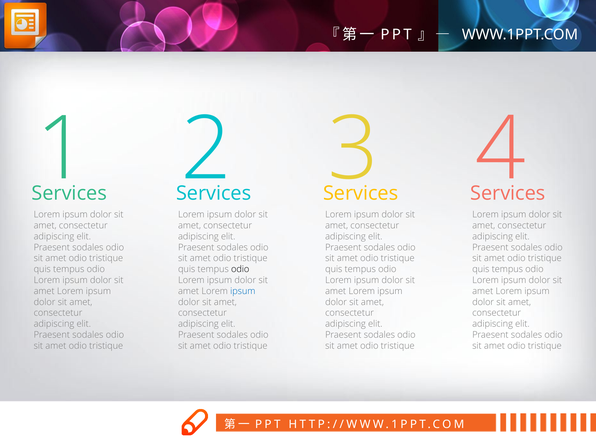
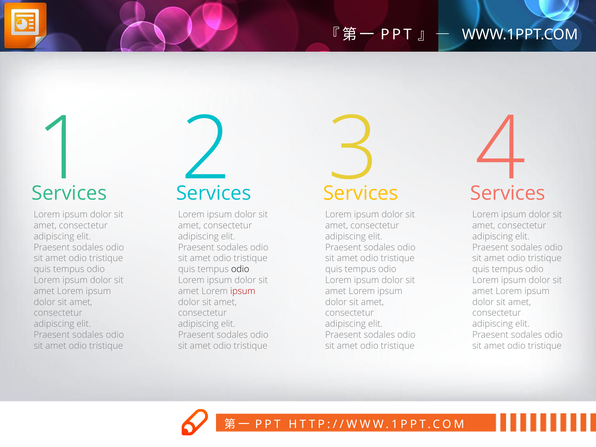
ipsum colour: blue -> red (243, 291)
